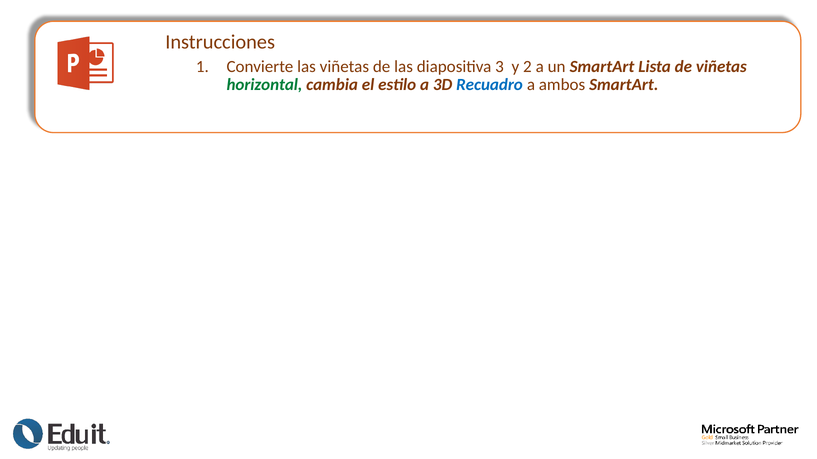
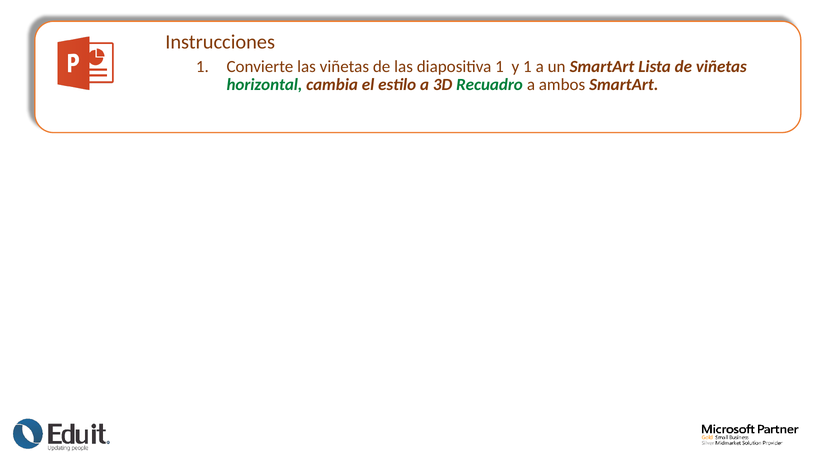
diapositiva 3: 3 -> 1 (500, 67)
y 2: 2 -> 1 (527, 67)
Recuadro colour: blue -> green (490, 85)
